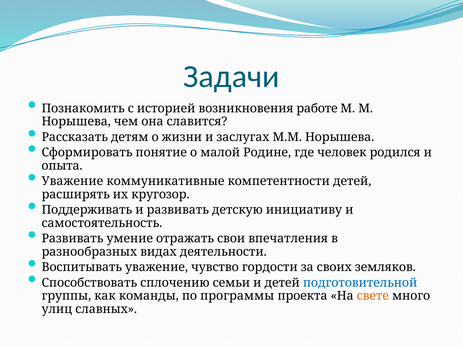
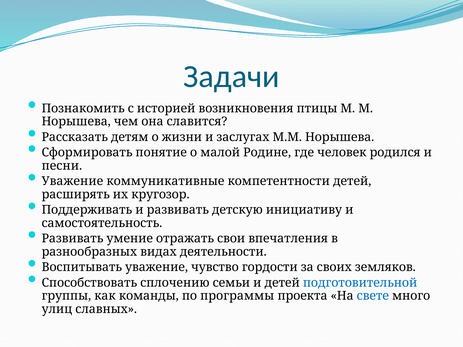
работе: работе -> птицы (317, 108)
опыта: опыта -> песни (62, 166)
свете colour: orange -> blue (373, 296)
